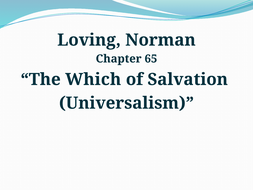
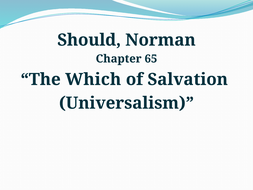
Loving: Loving -> Should (89, 40)
